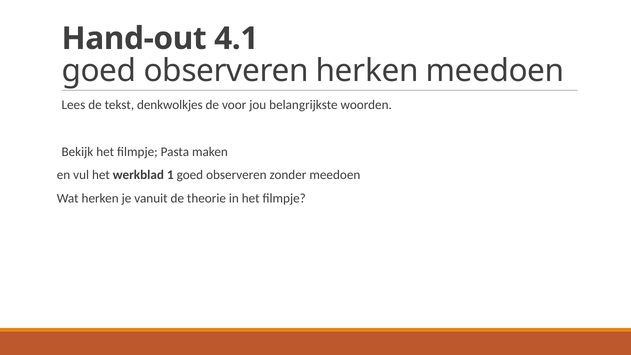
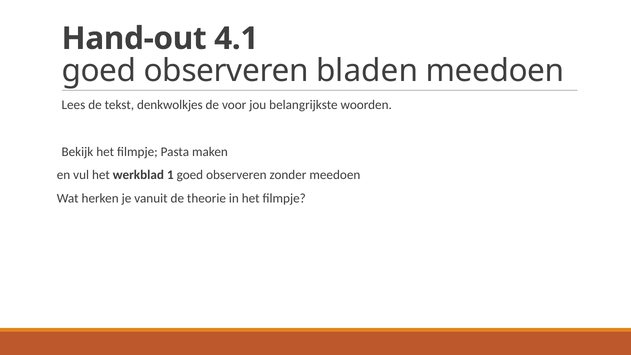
observeren herken: herken -> bladen (367, 71)
